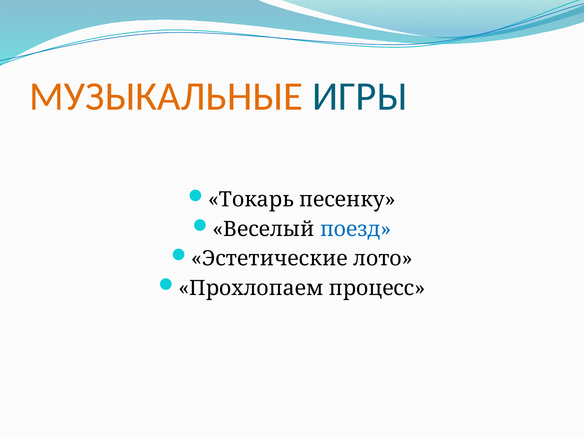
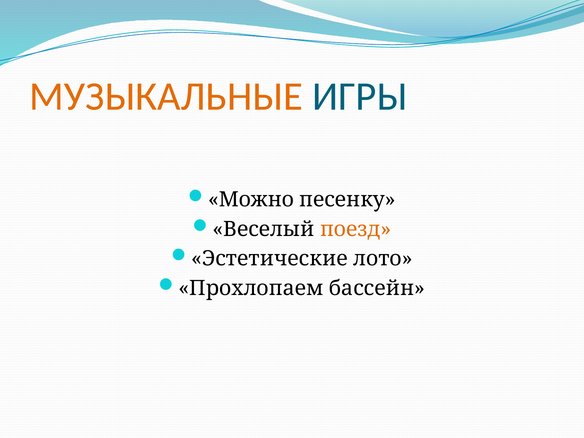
Токарь: Токарь -> Можно (251, 200)
поезд colour: blue -> orange (356, 229)
процесс: процесс -> бассейн (377, 288)
